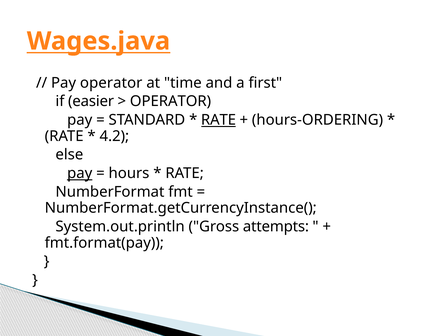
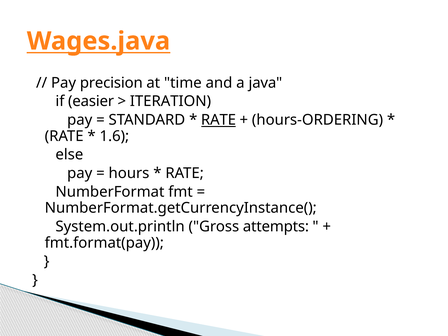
Pay operator: operator -> precision (111, 83)
first: first -> java (265, 83)
OPERATOR: OPERATOR -> ITERATION (170, 101)
4.2: 4.2 -> 1.6 (114, 136)
pay underline: present -> none (80, 173)
